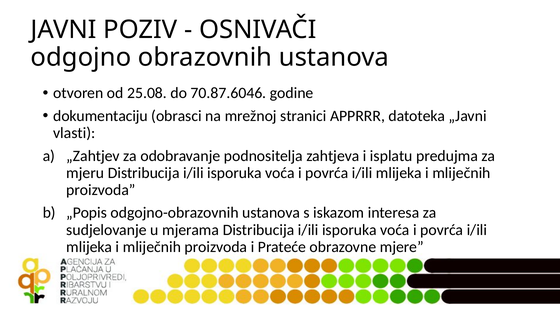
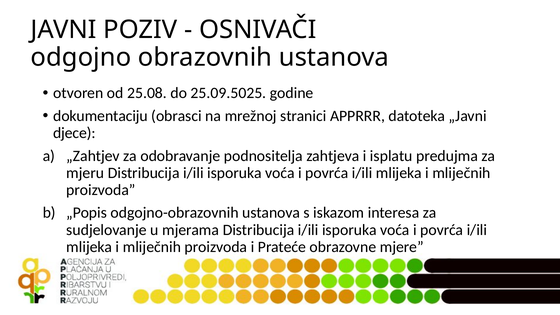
70.87.6046: 70.87.6046 -> 25.09.5025 (228, 93)
vlasti: vlasti -> djece (74, 133)
